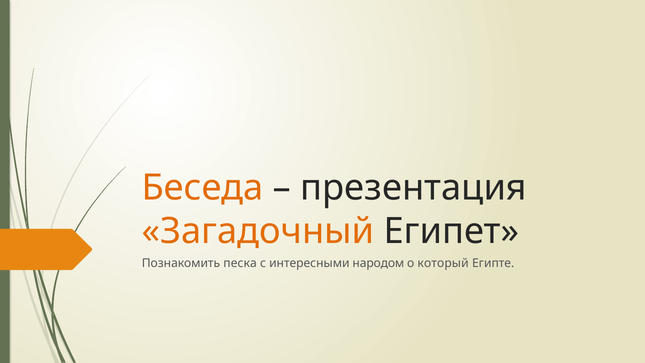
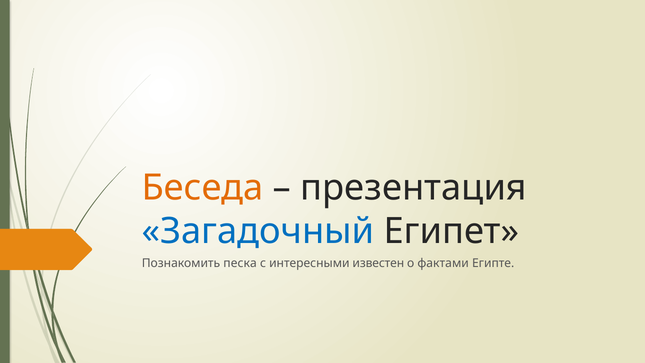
Загадочный colour: orange -> blue (258, 231)
народом: народом -> известен (378, 263)
который: который -> фактами (443, 263)
